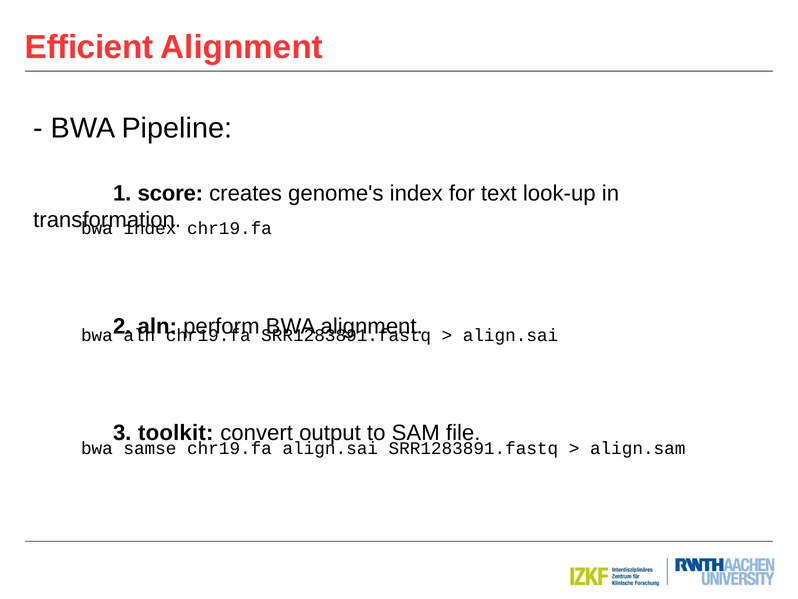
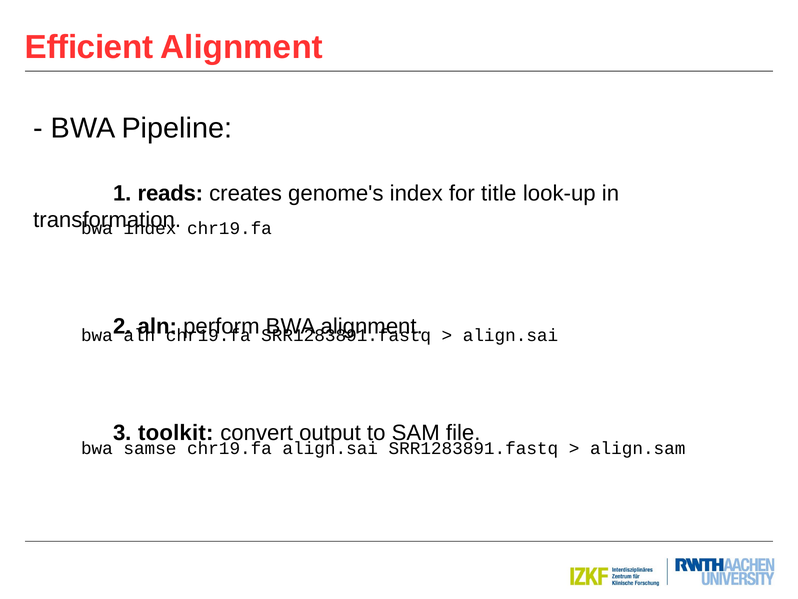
score: score -> reads (170, 193)
text: text -> title (499, 193)
